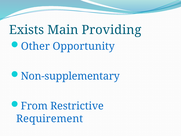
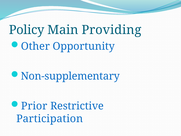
Exists: Exists -> Policy (27, 30)
From: From -> Prior (34, 106)
Requirement: Requirement -> Participation (50, 118)
